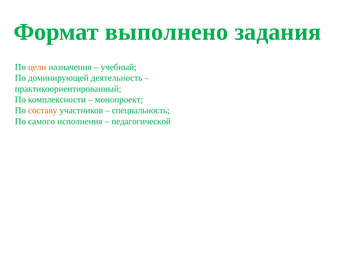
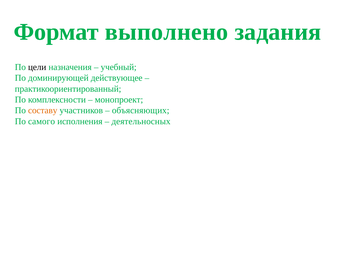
цели colour: orange -> black (37, 67)
деятельность: деятельность -> действующее (117, 78)
специальность: специальность -> объясняющих (141, 110)
педагогической: педагогической -> деятельносных (141, 121)
